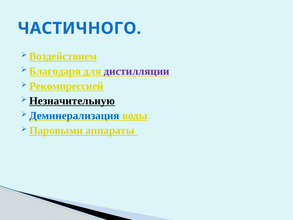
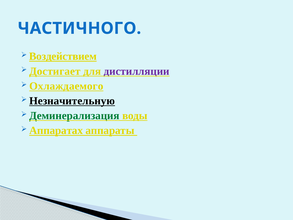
Благодаря: Благодаря -> Достигает (55, 71)
Рекомпрессией: Рекомпрессией -> Охлаждаемого (66, 86)
Деминерализация colour: blue -> green (74, 116)
Паровыми: Паровыми -> Аппаратах (56, 130)
